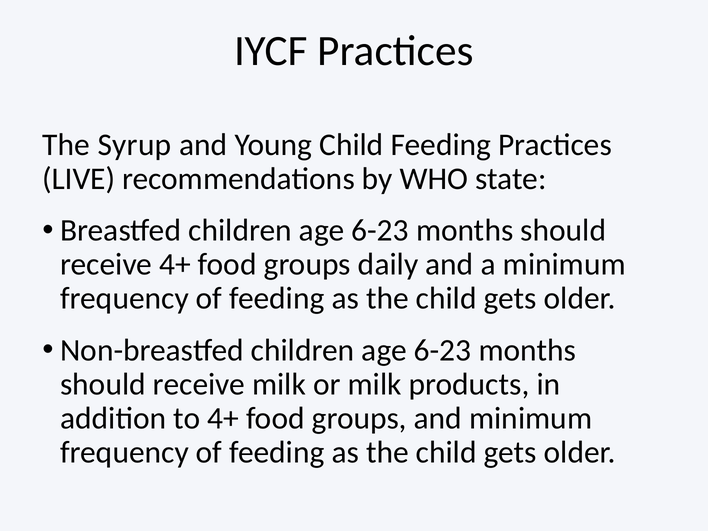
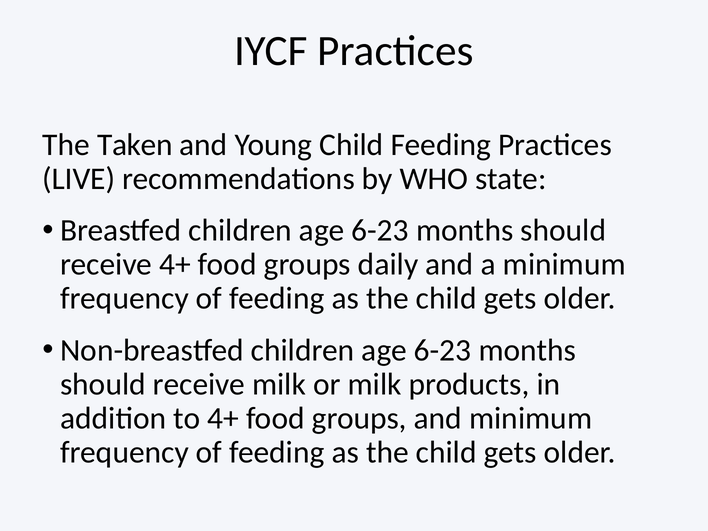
Syrup: Syrup -> Taken (135, 145)
